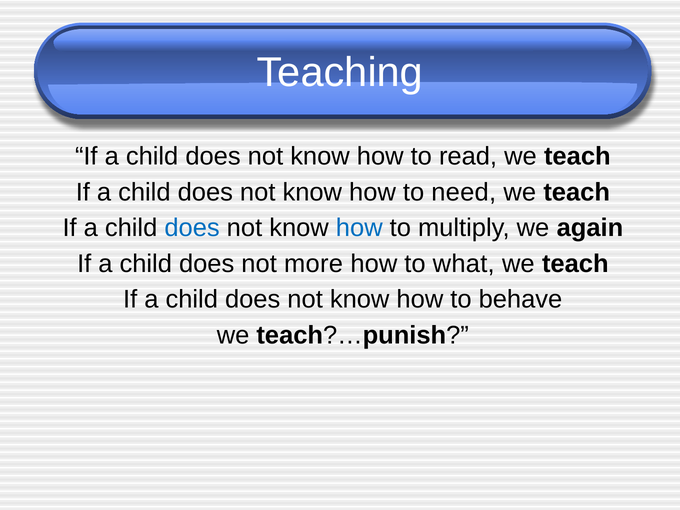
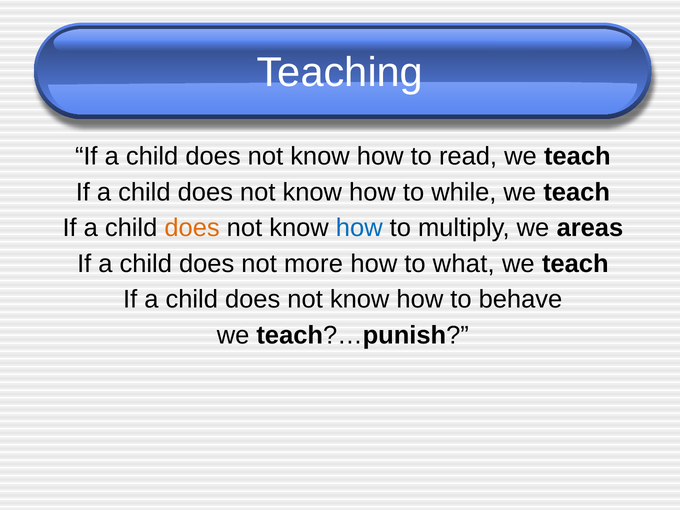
need: need -> while (464, 192)
does colour: blue -> orange (192, 228)
again: again -> areas (590, 228)
